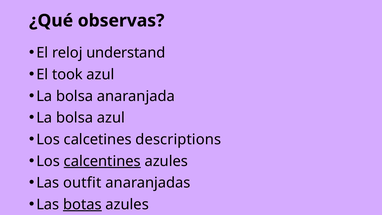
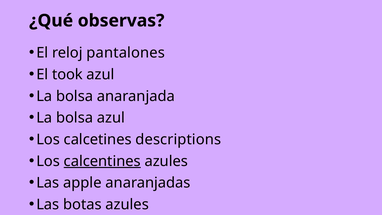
understand: understand -> pantalones (126, 53)
outfit: outfit -> apple (82, 183)
botas underline: present -> none (82, 204)
